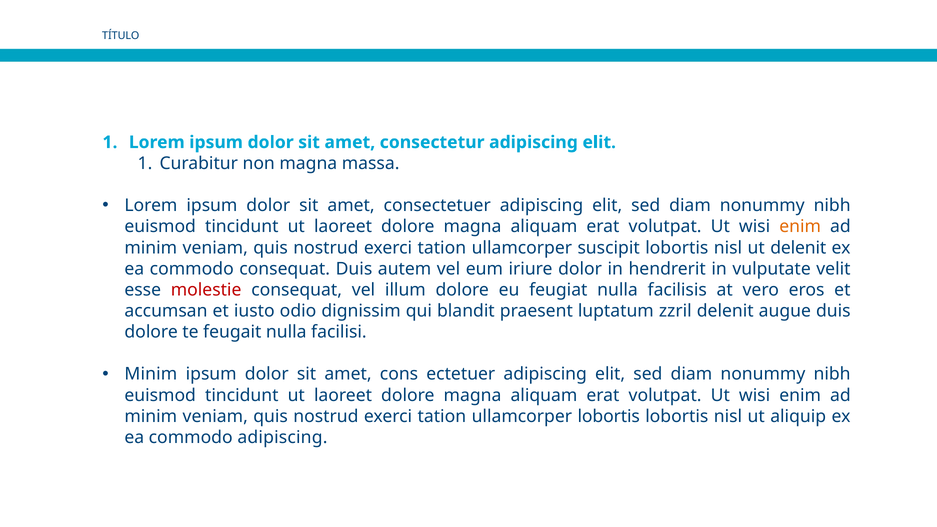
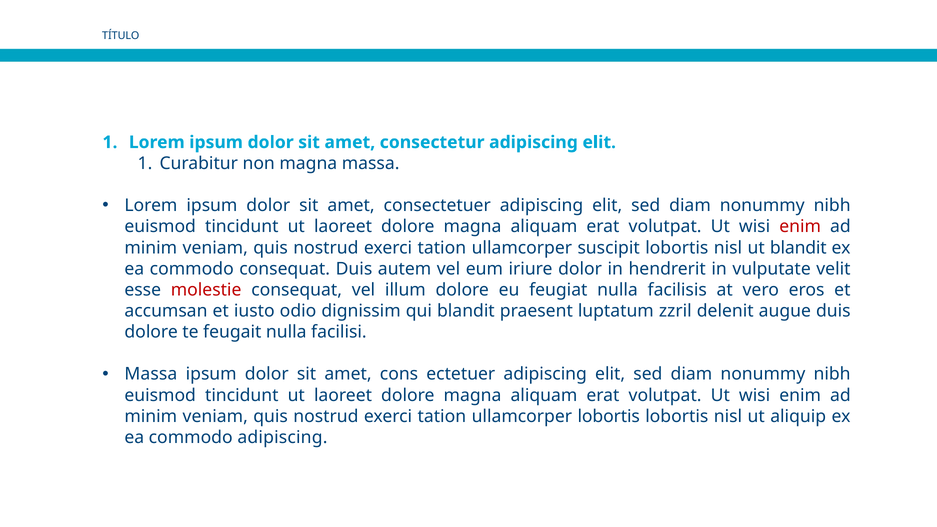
enim colour: orange -> red (800, 227)
ut delenit: delenit -> blandit (798, 248)
Minim: Minim -> Massa (151, 374)
